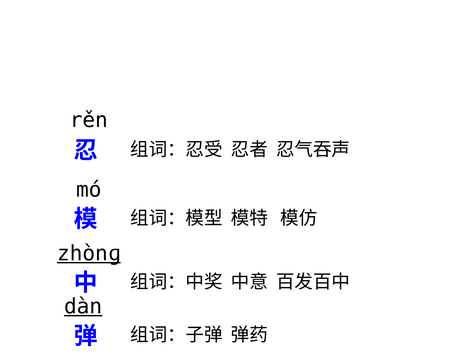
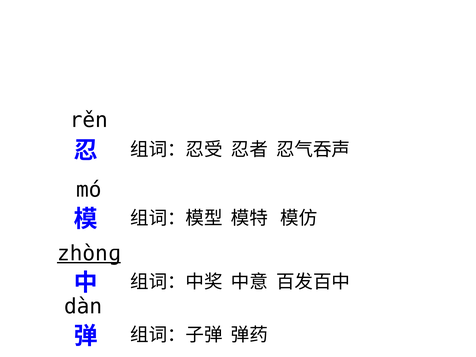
dàn underline: present -> none (83, 307)
